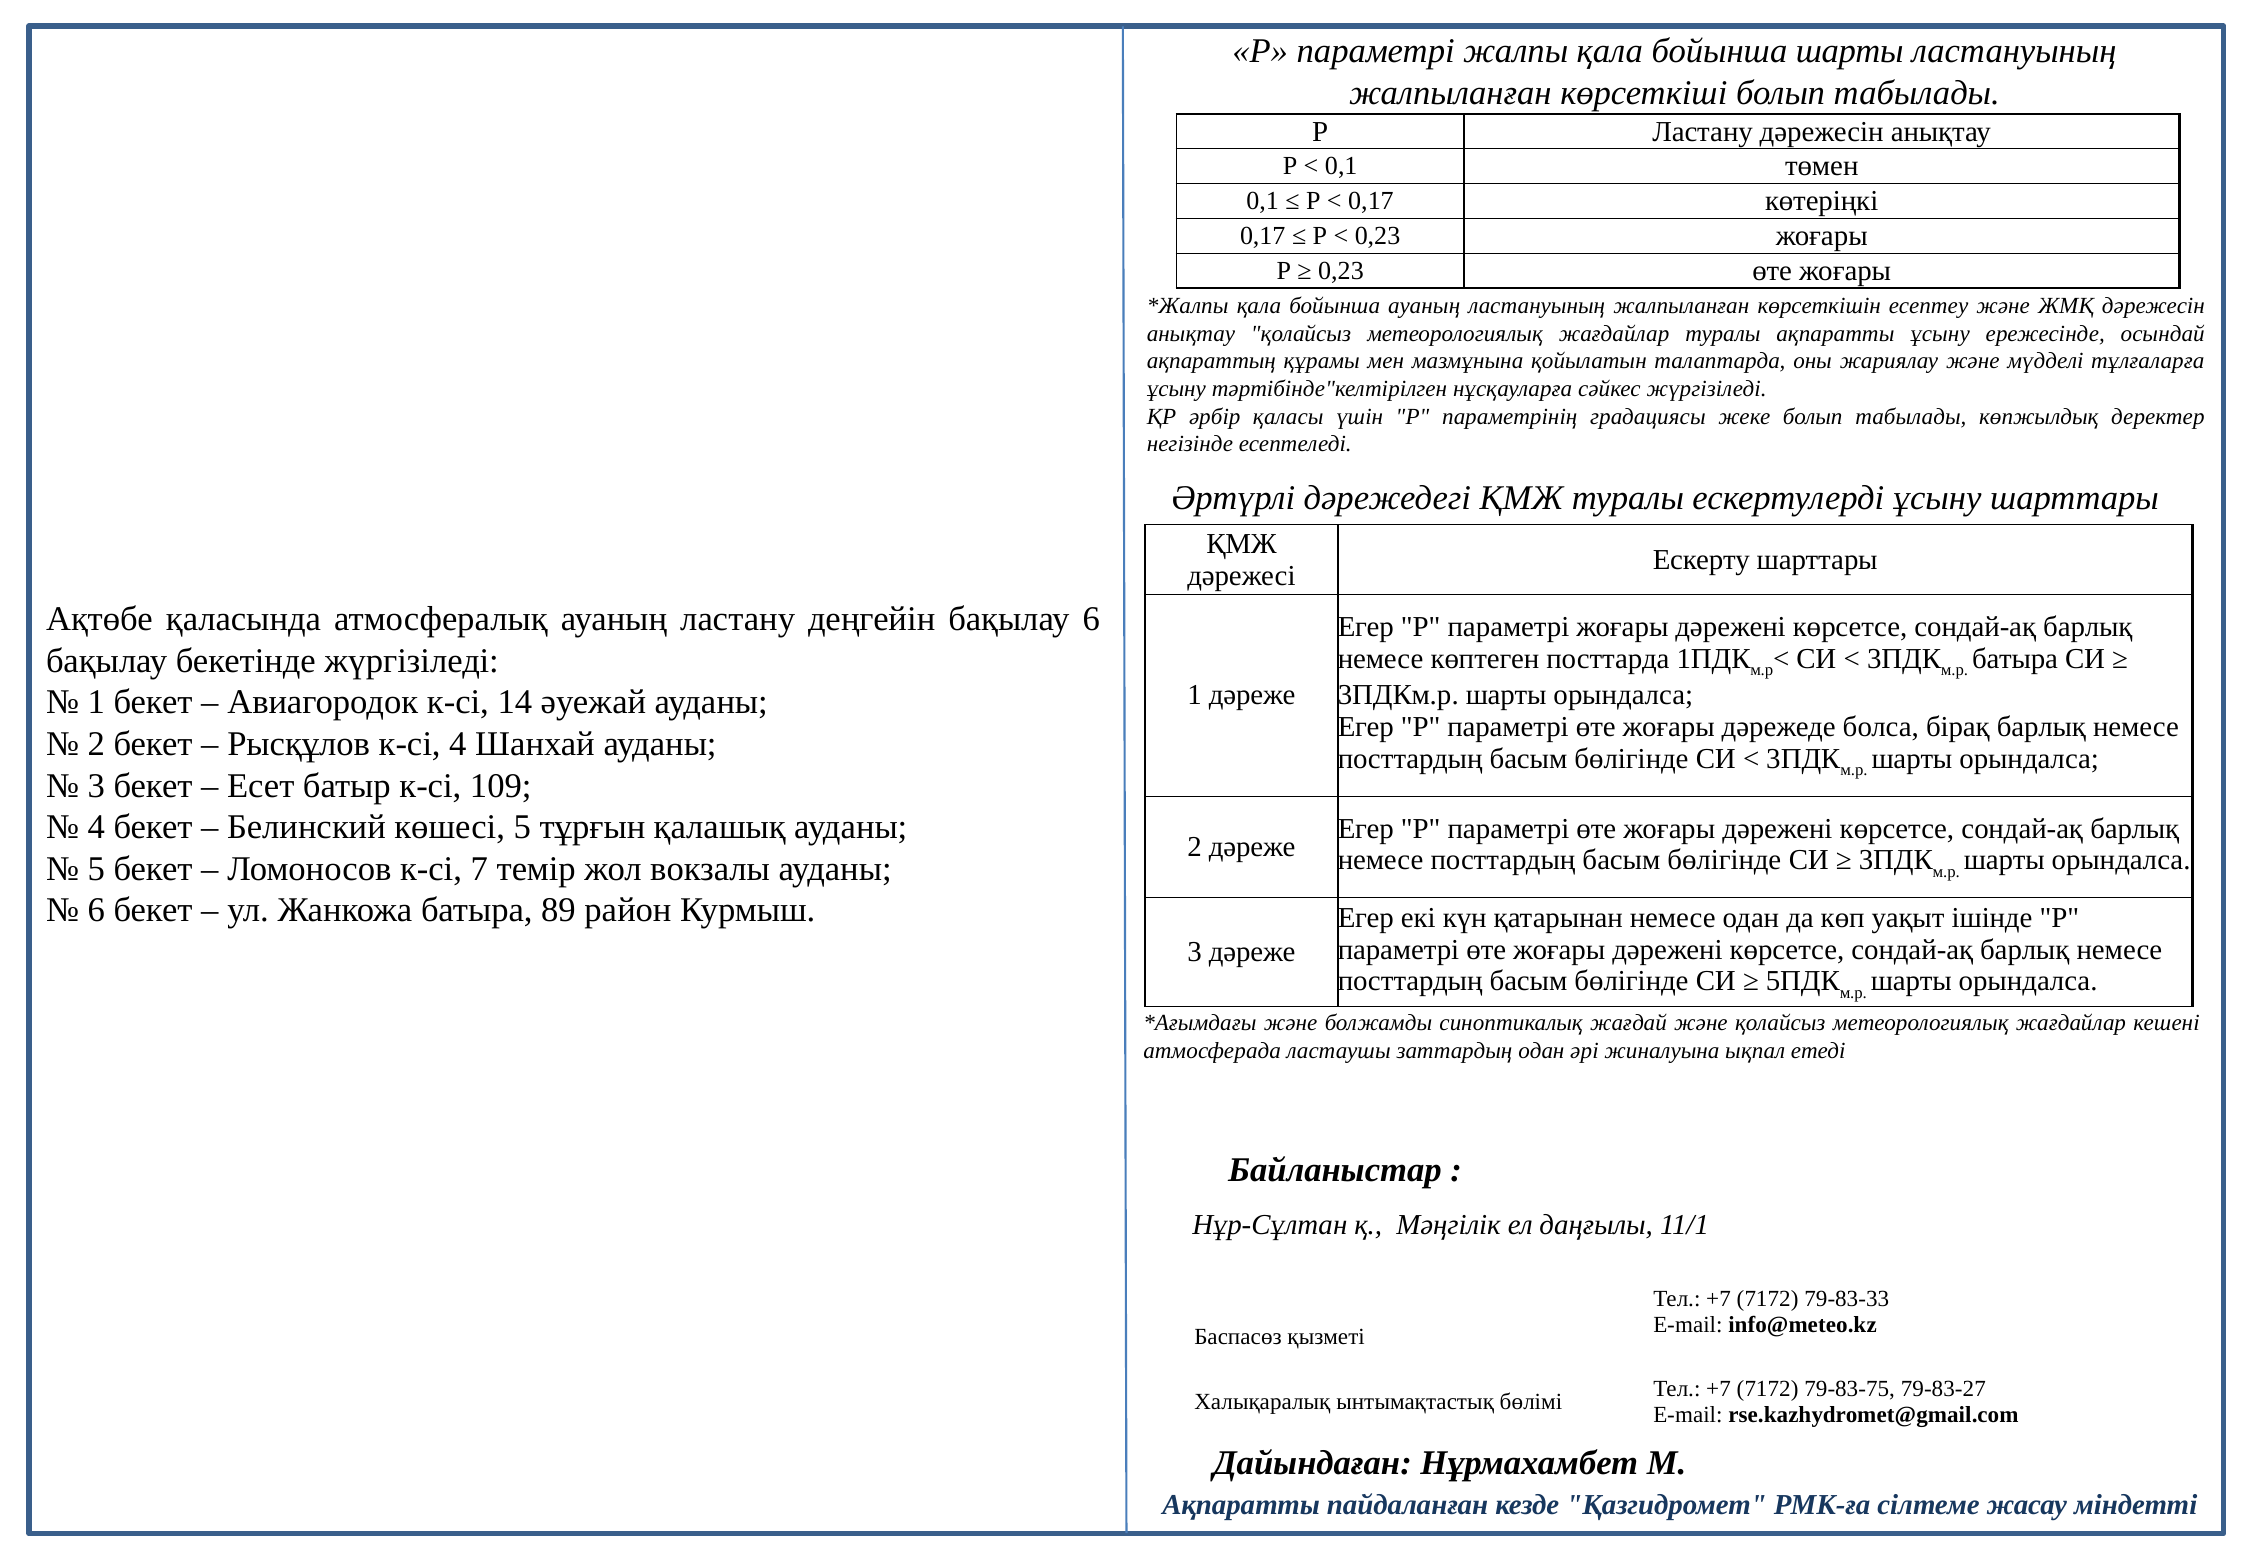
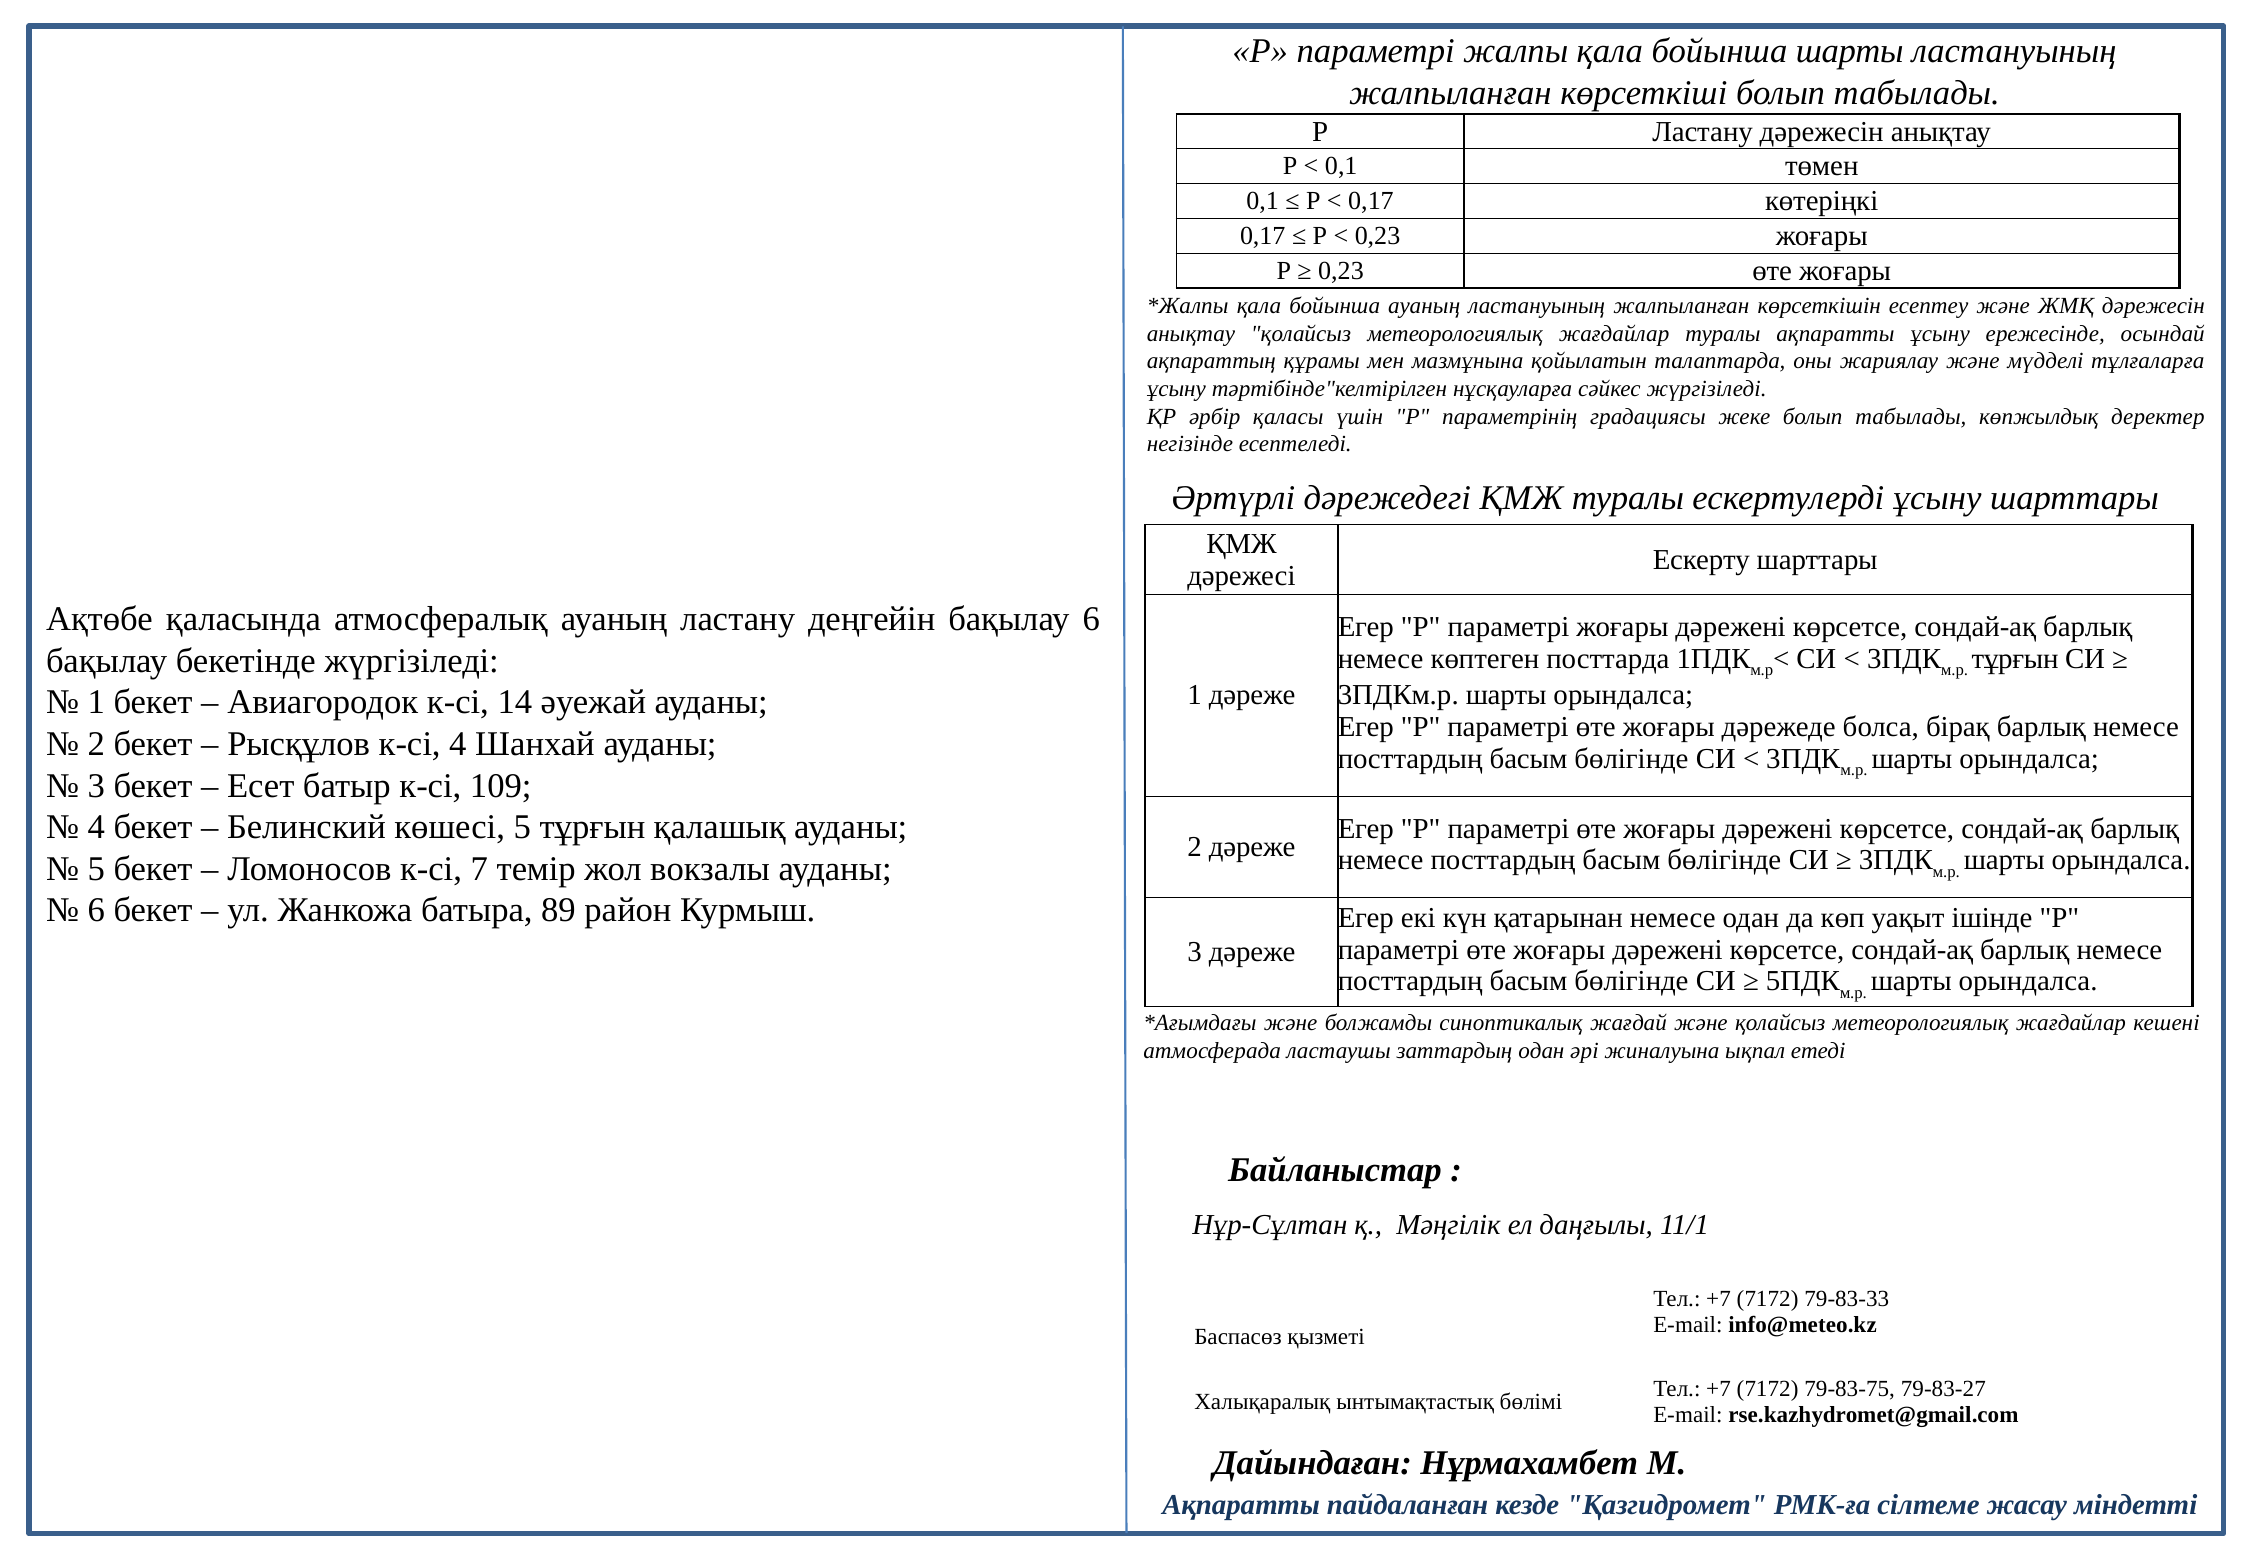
батыра: батыра -> тұрғын (2015, 659)
